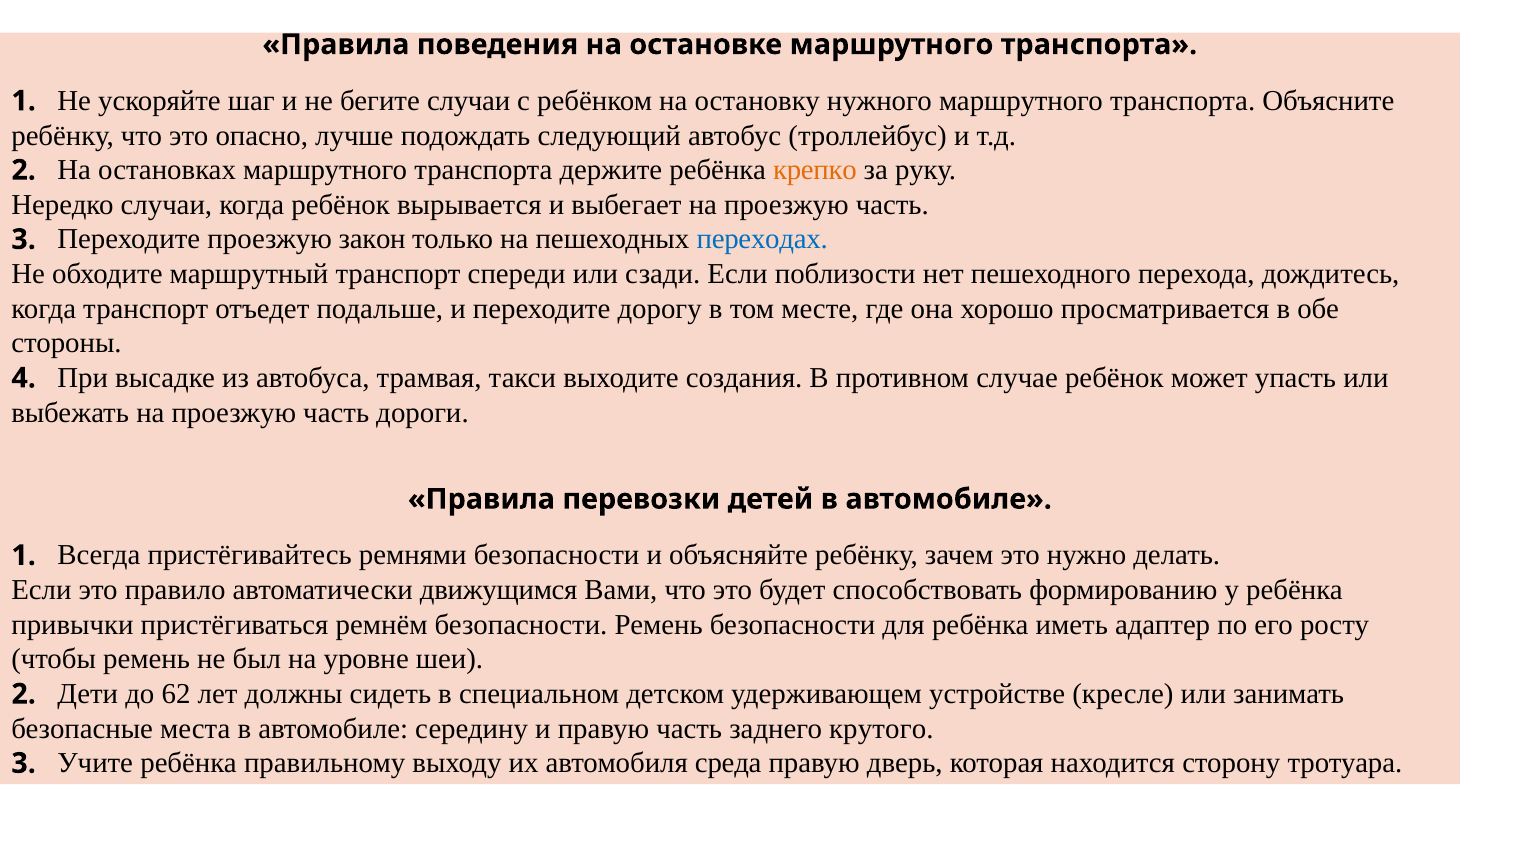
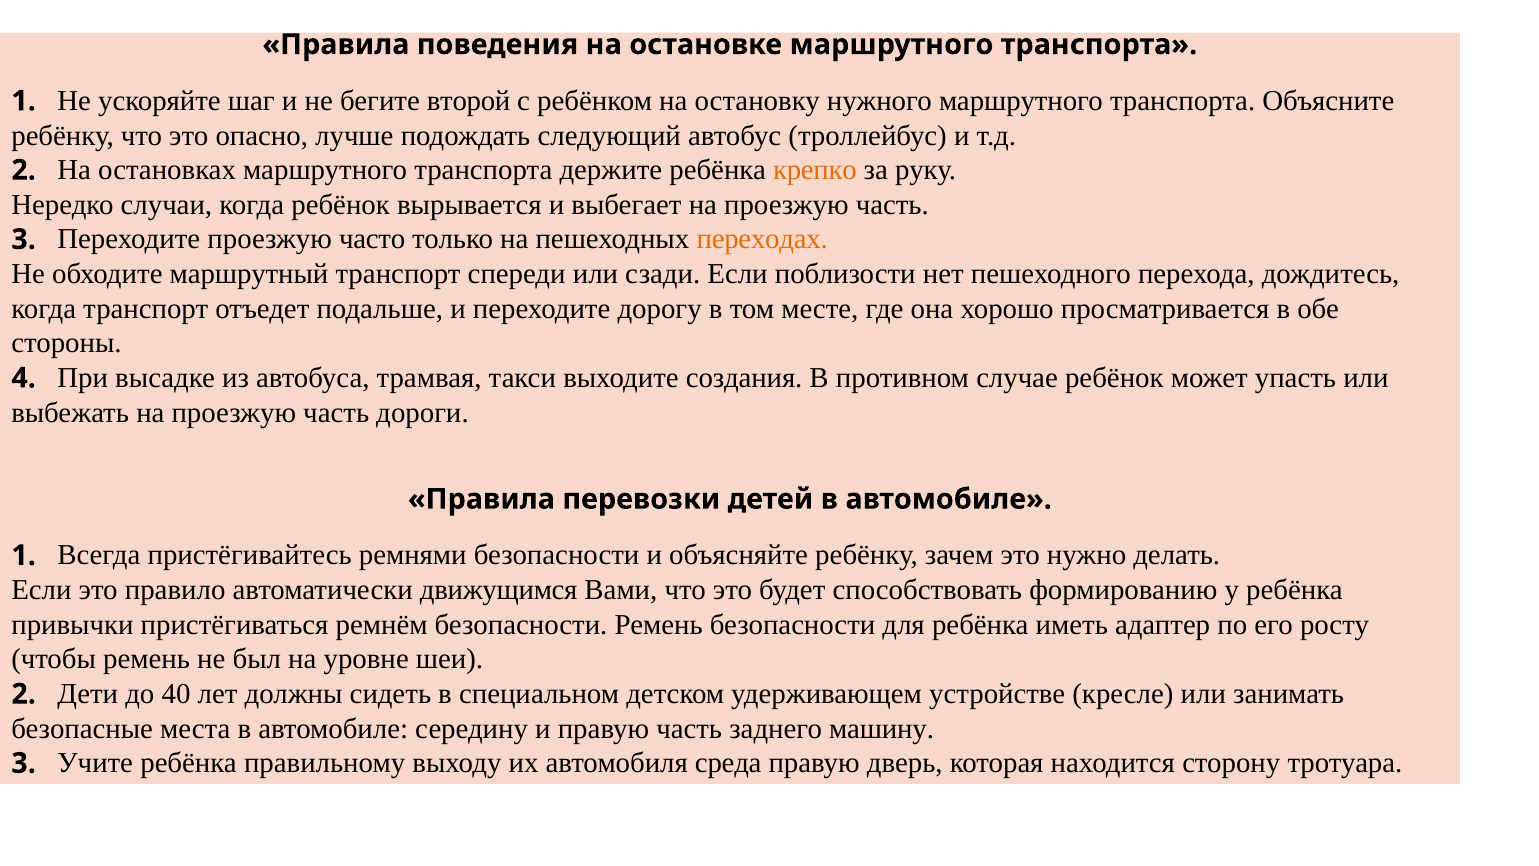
бегите случаи: случаи -> второй (469, 101)
закон: закон -> часто (372, 239)
переходах colour: blue -> orange (762, 239)
62: 62 -> 40 (176, 694)
крутого: крутого -> машину (882, 728)
